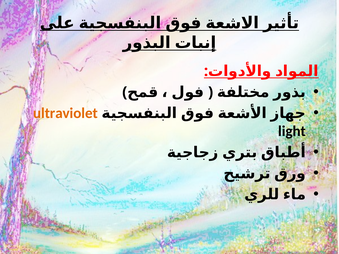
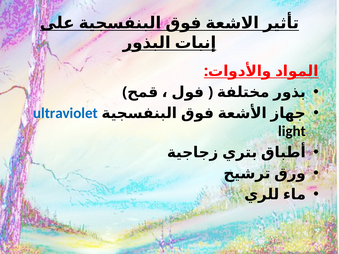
ultraviolet colour: orange -> blue (65, 113)
